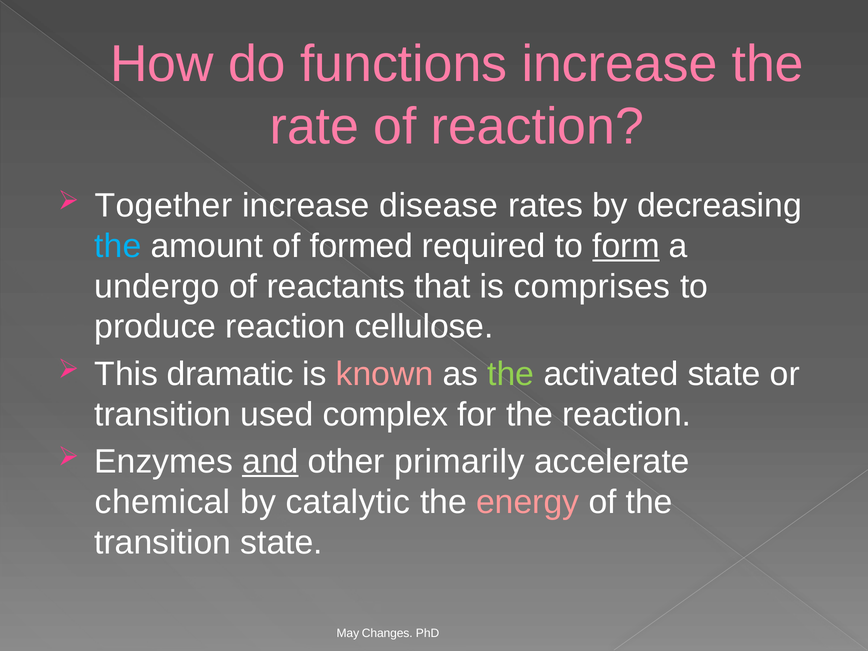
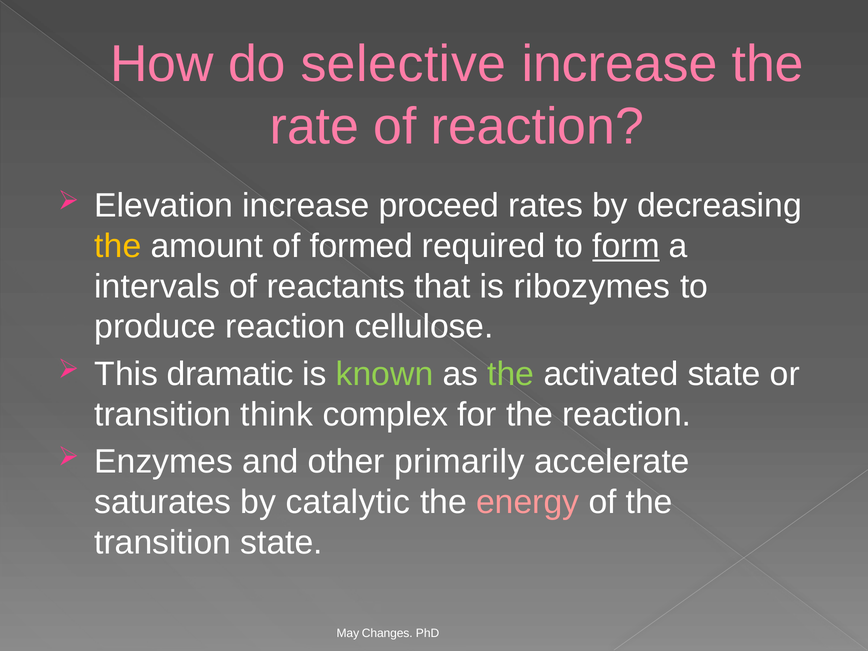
functions: functions -> selective (403, 64)
Together: Together -> Elevation (164, 206)
disease: disease -> proceed (439, 206)
the colour: light blue -> yellow (118, 246)
undergo: undergo -> intervals (157, 286)
comprises: comprises -> ribozymes (592, 286)
known colour: pink -> light green (385, 374)
used: used -> think (277, 414)
and underline: present -> none (270, 462)
chemical: chemical -> saturates (163, 502)
